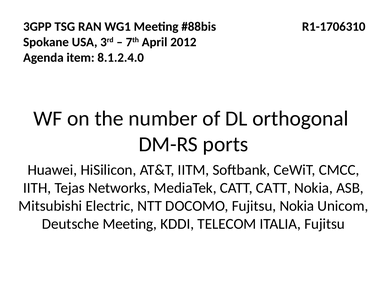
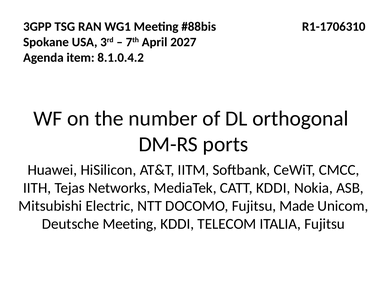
2012: 2012 -> 2027 (183, 42)
8.1.2.4.0: 8.1.2.4.0 -> 8.1.0.4.2 (121, 58)
CATT CATT: CATT -> KDDI (273, 188)
Fujitsu Nokia: Nokia -> Made (297, 206)
